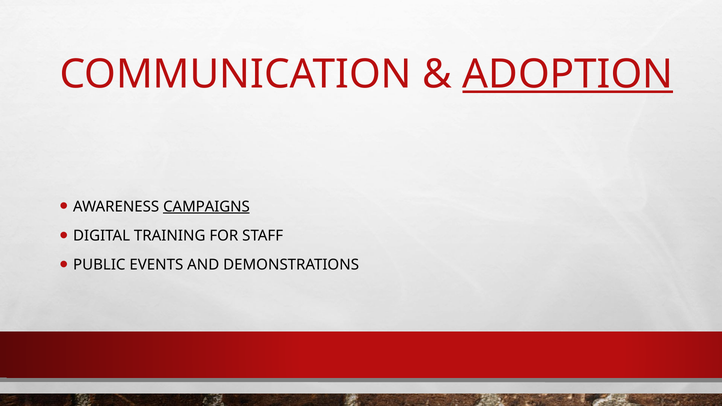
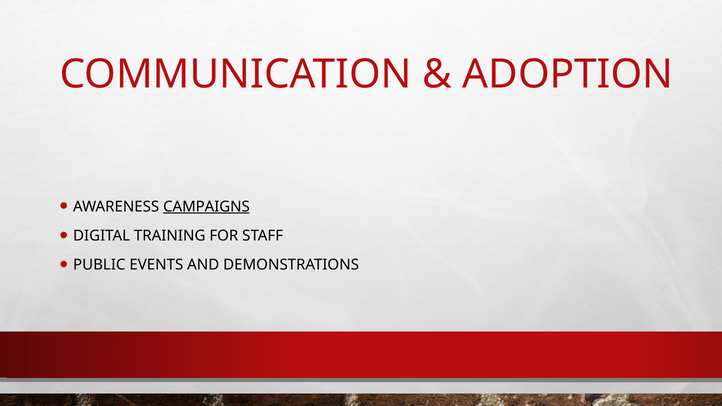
ADOPTION underline: present -> none (568, 74)
